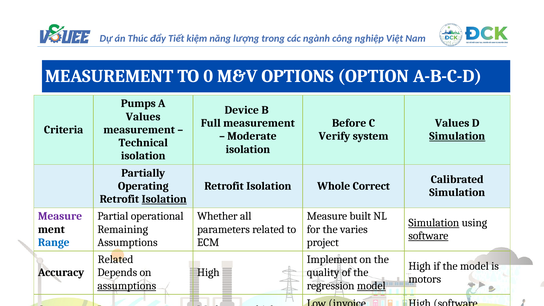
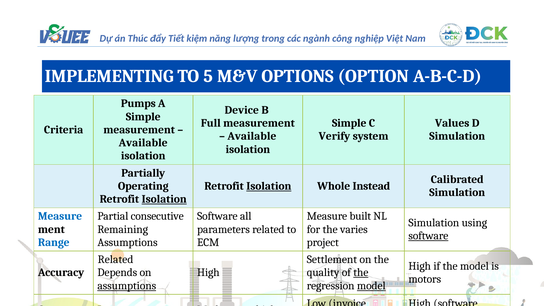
MEASUREMENT: MEASUREMENT -> IMPLEMENTING (109, 76)
0: 0 -> 5 (208, 76)
Values: Values -> Simple (143, 117)
Before: Before -> Simple (349, 123)
Moderate: Moderate -> Available (252, 136)
Simulation underline: present -> none (457, 136)
Technical: Technical -> Available (143, 143)
Isolation underline: none -> present (269, 186)
Correct: Correct -> Instead (371, 186)
Measure colour: purple -> blue (60, 216)
operational: operational -> consecutive (157, 216)
Whether: Whether -> Software (217, 216)
Simulation underline: present -> none (434, 223)
Implement: Implement -> Settlement (332, 260)
the underline: none -> present (361, 273)
